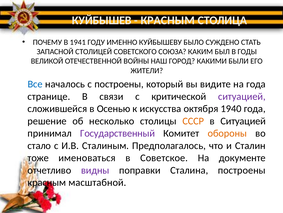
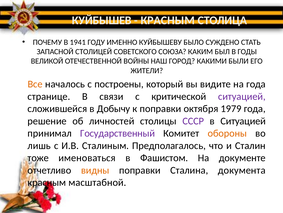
Все colour: blue -> orange (35, 84)
Осенью: Осенью -> Добычу (114, 108)
к искусства: искусства -> поправки (160, 108)
1940: 1940 -> 1979 (231, 108)
несколько: несколько -> личностей (112, 121)
СССР colour: orange -> purple (193, 121)
стало: стало -> лишь (39, 145)
Советское: Советское -> Фашистом (164, 157)
видны colour: purple -> orange (95, 170)
Сталина построены: построены -> документа (242, 170)
